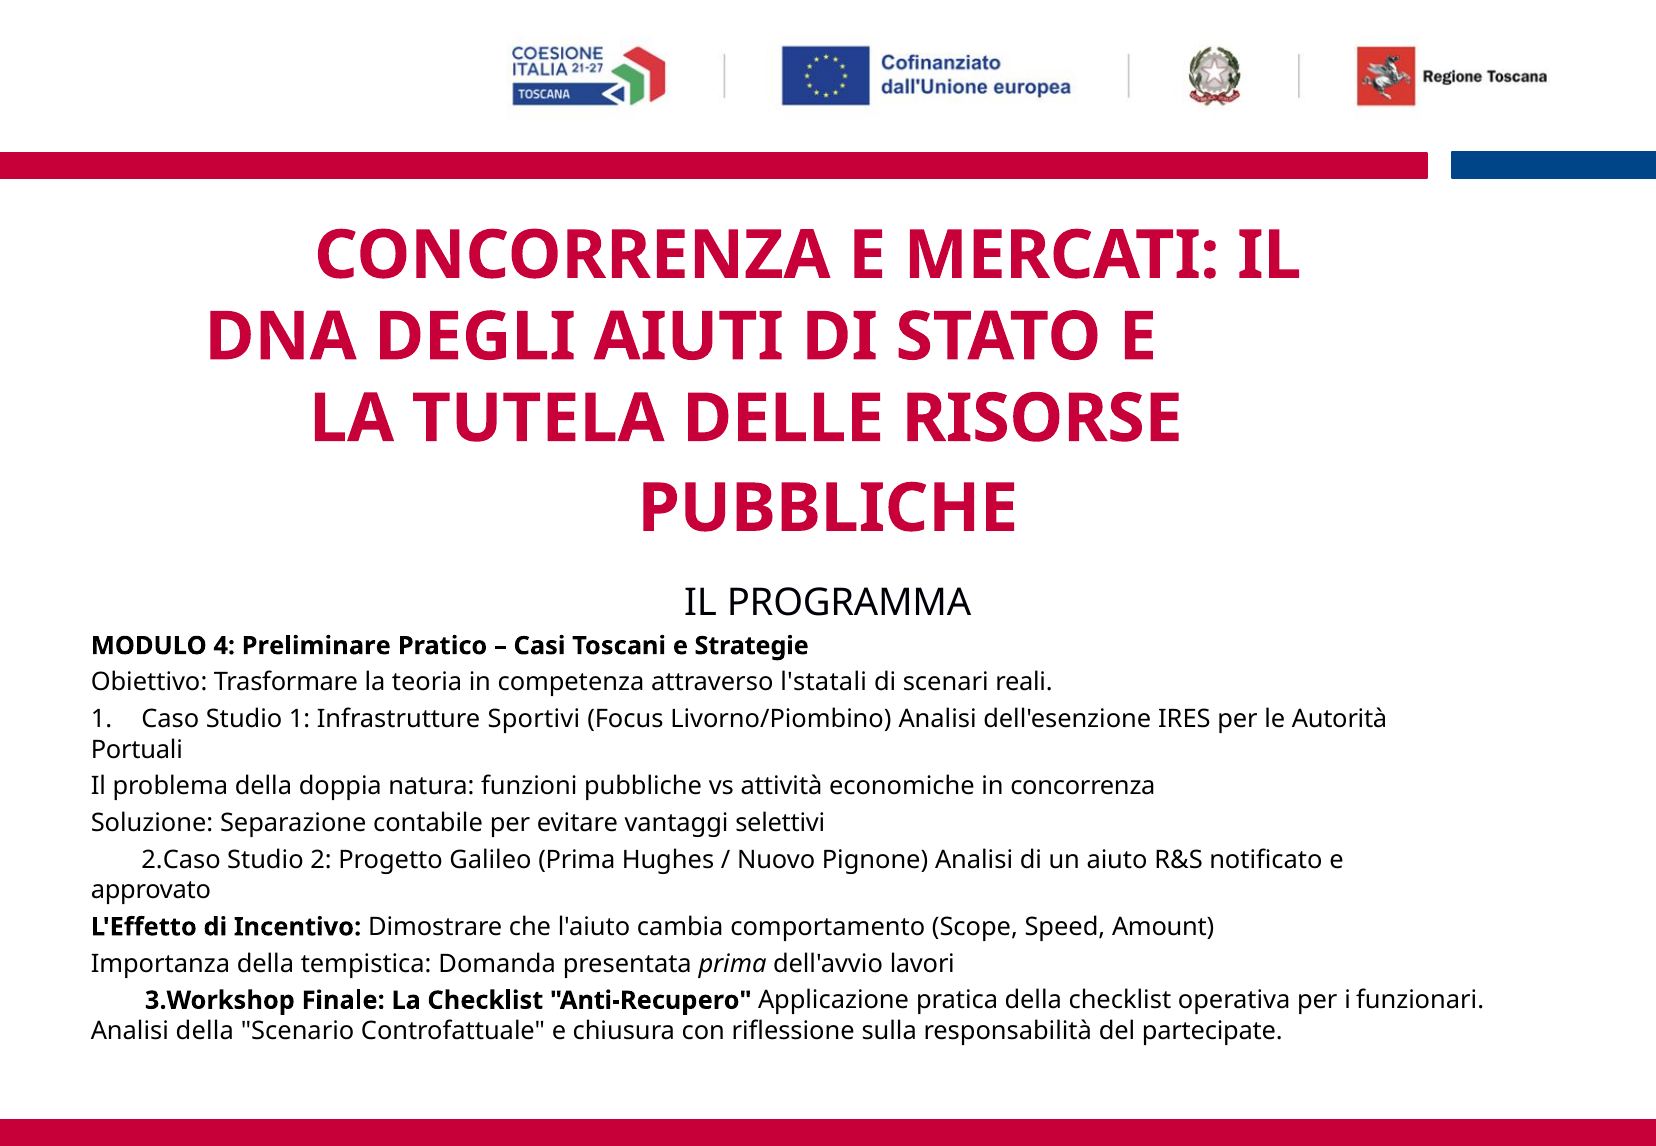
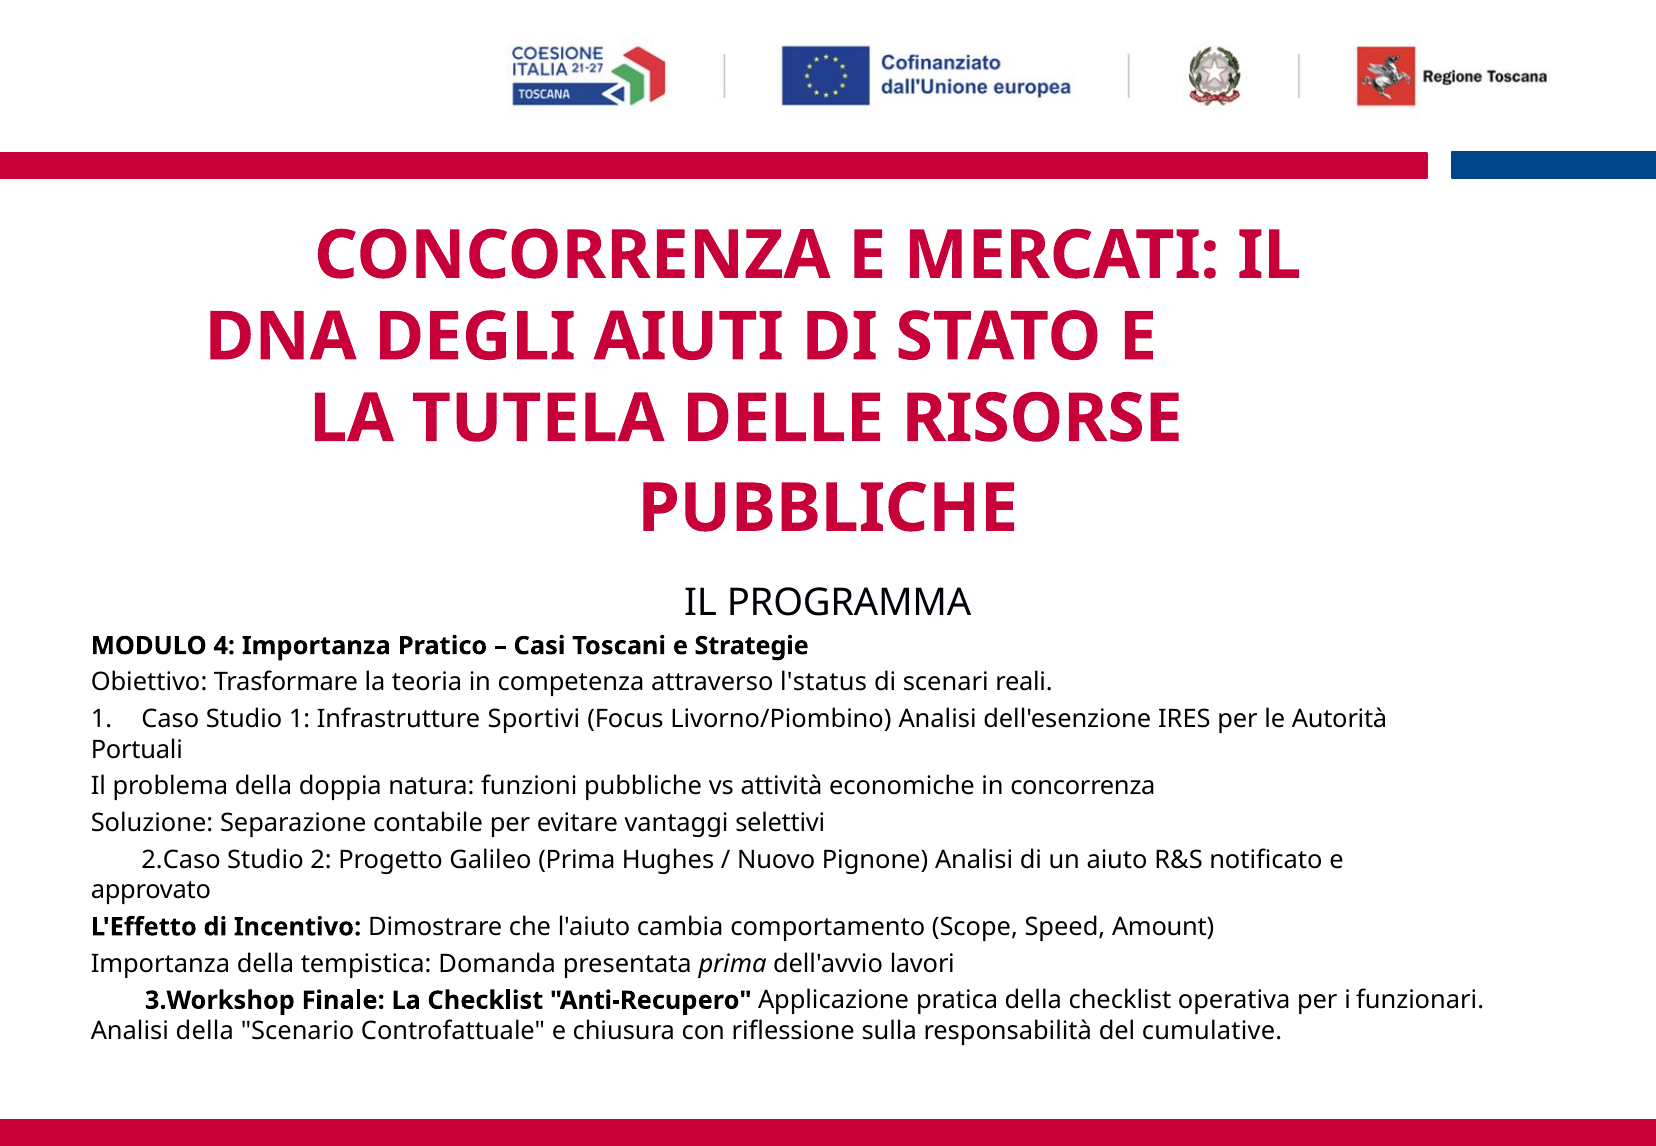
4 Preliminare: Preliminare -> Importanza (316, 646)
l'statali: l'statali -> l'status (824, 683)
partecipate: partecipate -> cumulative (1212, 1031)
